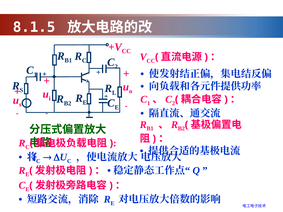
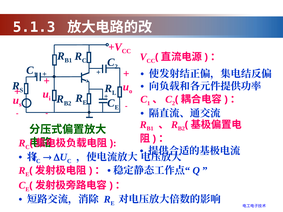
8.1.5: 8.1.5 -> 5.1.3 (34, 27)
